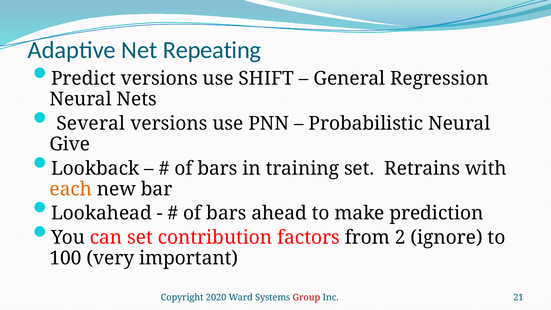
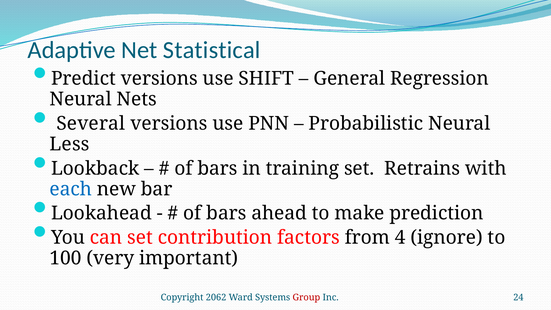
Repeating: Repeating -> Statistical (212, 50)
Give: Give -> Less (69, 144)
each colour: orange -> blue (71, 189)
2: 2 -> 4 (400, 237)
2020: 2020 -> 2062 (216, 297)
21: 21 -> 24 (518, 297)
